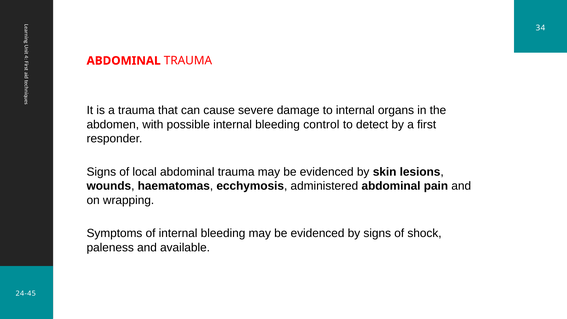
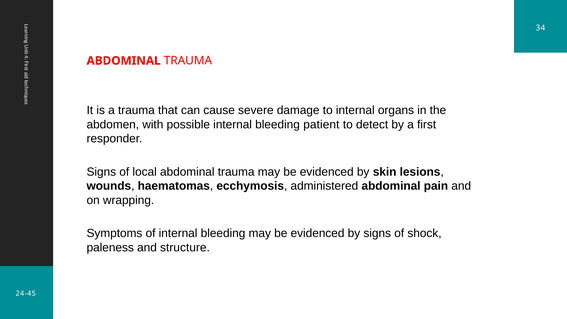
control: control -> patient (321, 125)
available: available -> structure (185, 247)
